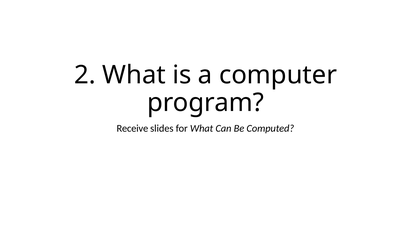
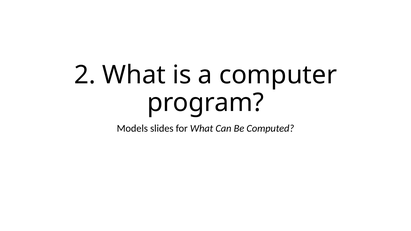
Receive: Receive -> Models (132, 128)
